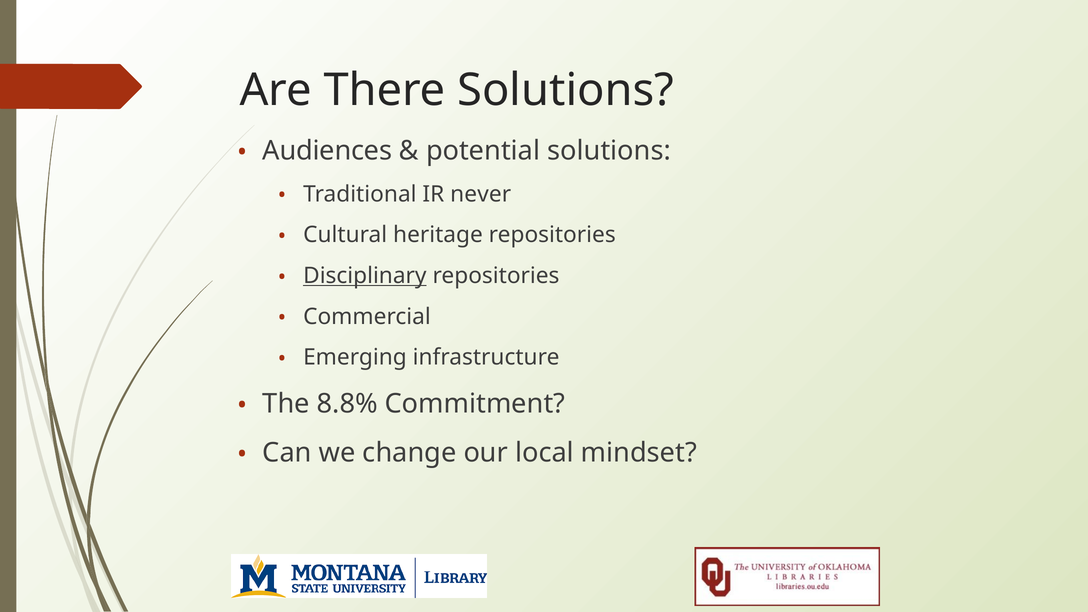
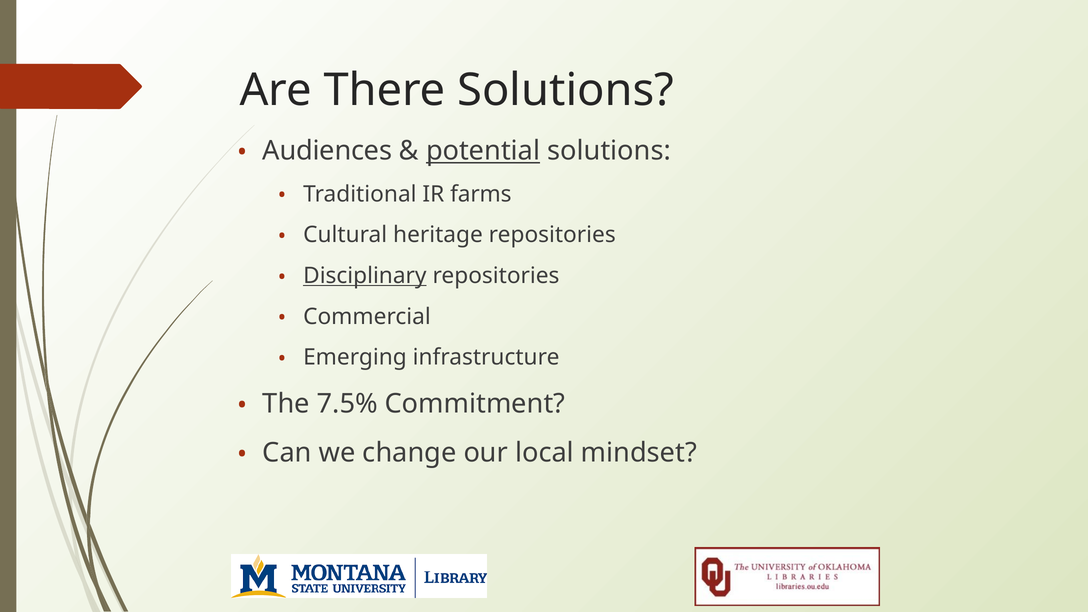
potential underline: none -> present (483, 151)
never: never -> farms (481, 194)
8.8%: 8.8% -> 7.5% (347, 404)
